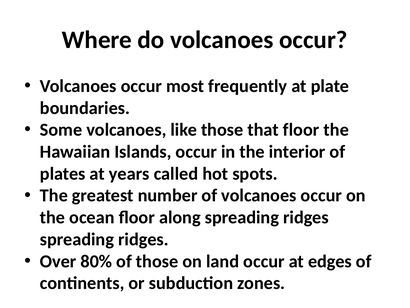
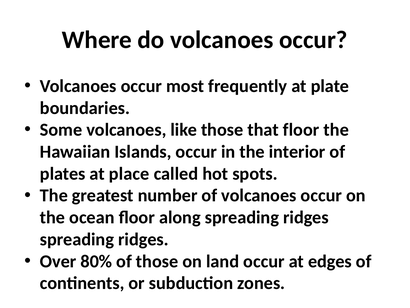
years: years -> place (129, 173)
